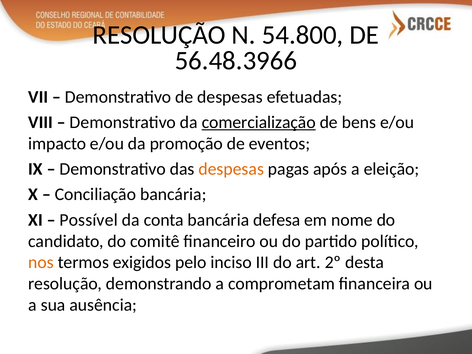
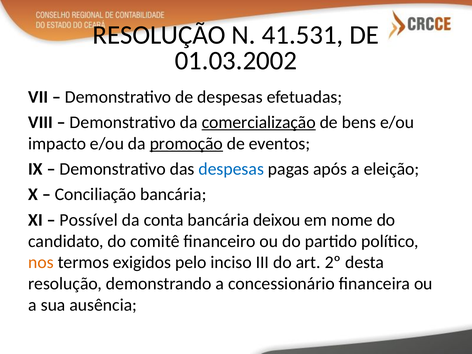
54.800: 54.800 -> 41.531 (303, 35)
56.48.3966: 56.48.3966 -> 01.03.2002 (236, 61)
promoção underline: none -> present (186, 144)
despesas colour: orange -> blue (231, 169)
defesa: defesa -> deixou (277, 220)
comprometam: comprometam -> concessionário (282, 284)
